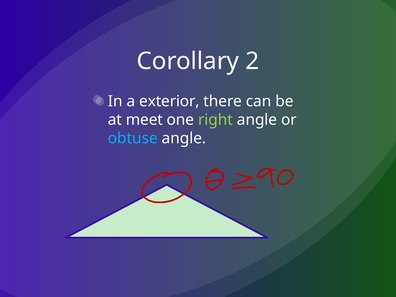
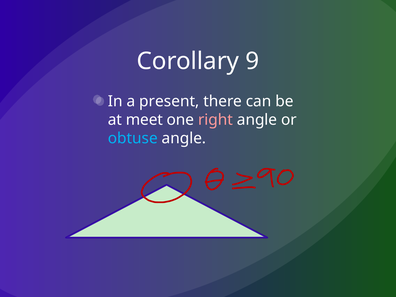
2: 2 -> 9 (252, 61)
exterior: exterior -> present (169, 101)
right colour: light green -> pink (216, 120)
